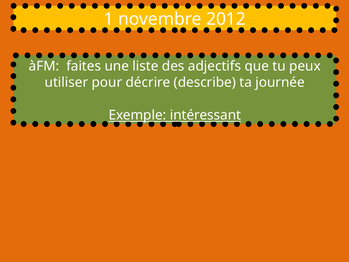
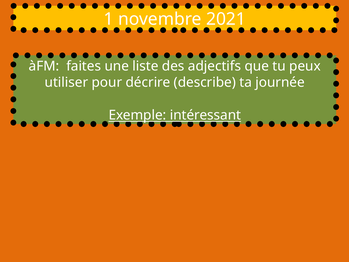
2012: 2012 -> 2021 (226, 19)
